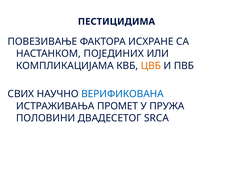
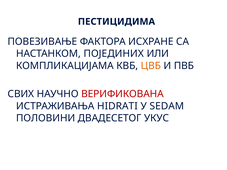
ВЕРИФИКОВАНА colour: blue -> red (122, 94)
ПРОМЕТ: ПРОМЕТ -> HIDRATI (117, 106)
ПРУЖА: ПРУЖА -> SEDAM (167, 106)
SRCA: SRCA -> УКУС (157, 118)
